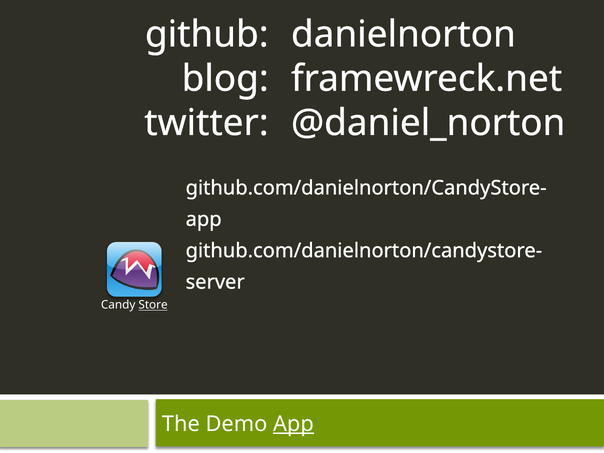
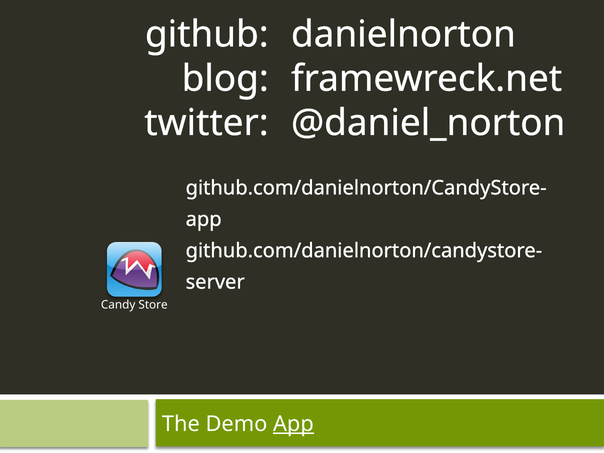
Store underline: present -> none (153, 305)
